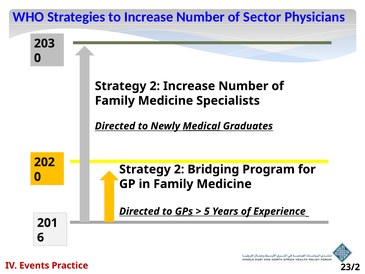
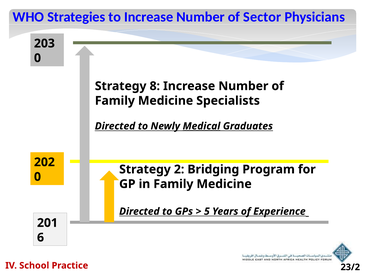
2: 2 -> 8 (155, 86)
GPs underline: present -> none (184, 211)
Events: Events -> School (34, 265)
